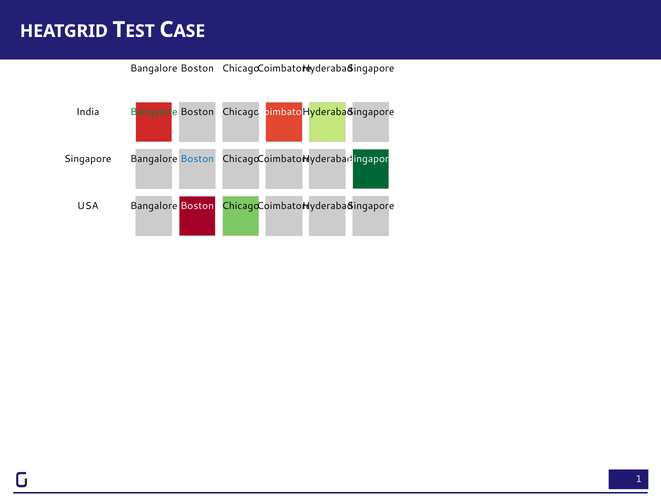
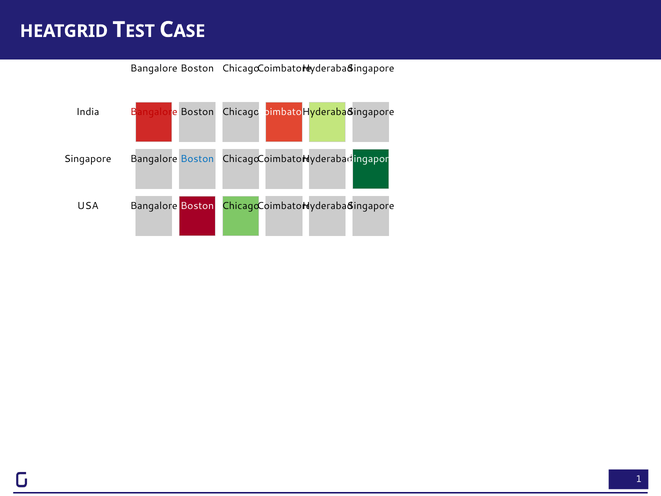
Bangalore colour: green -> red (154, 112)
